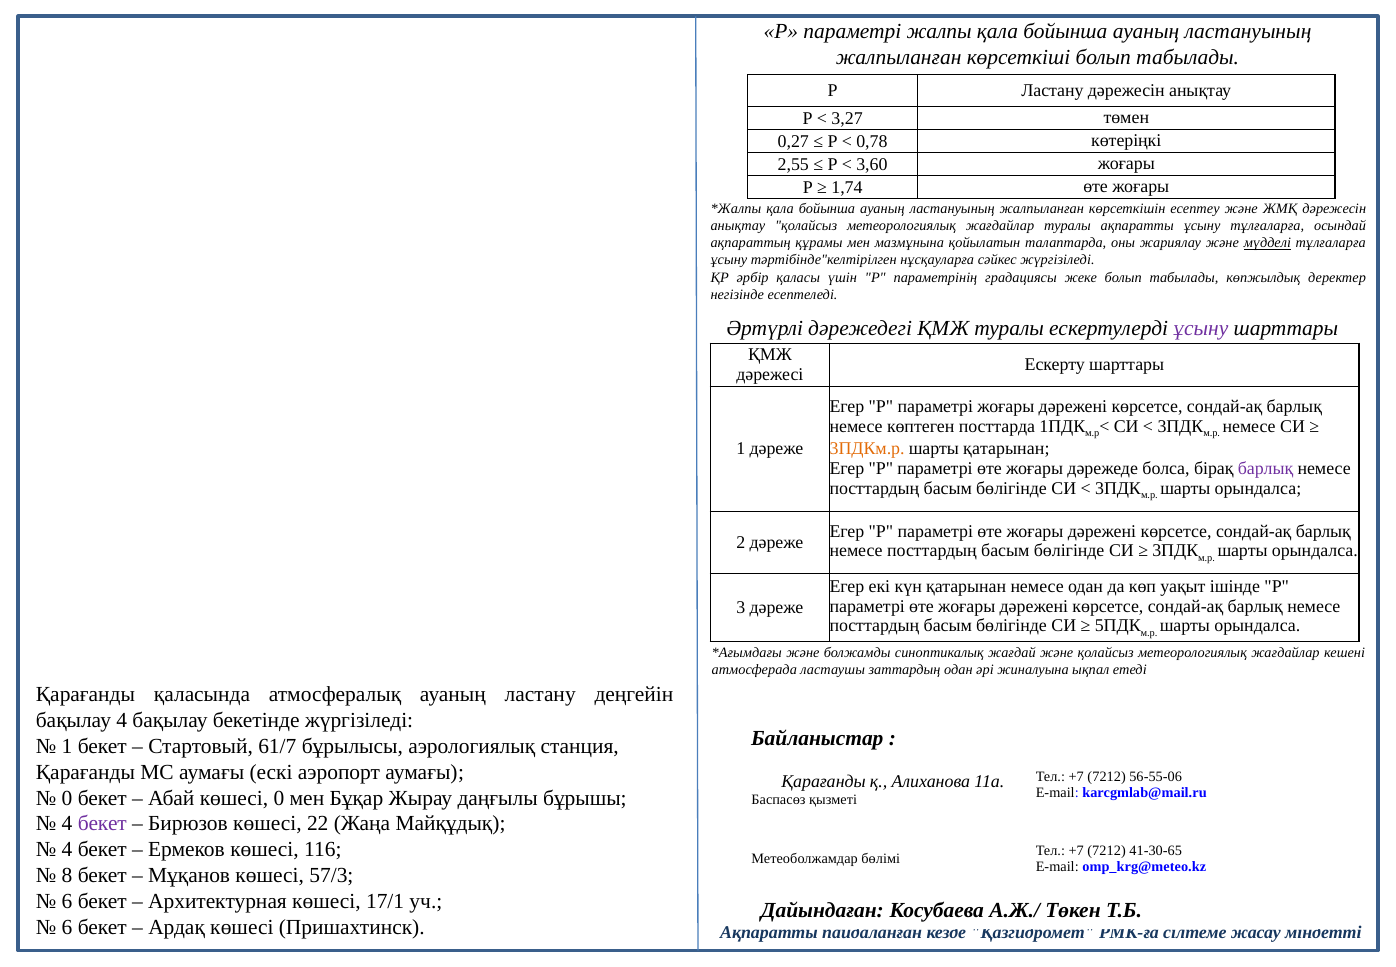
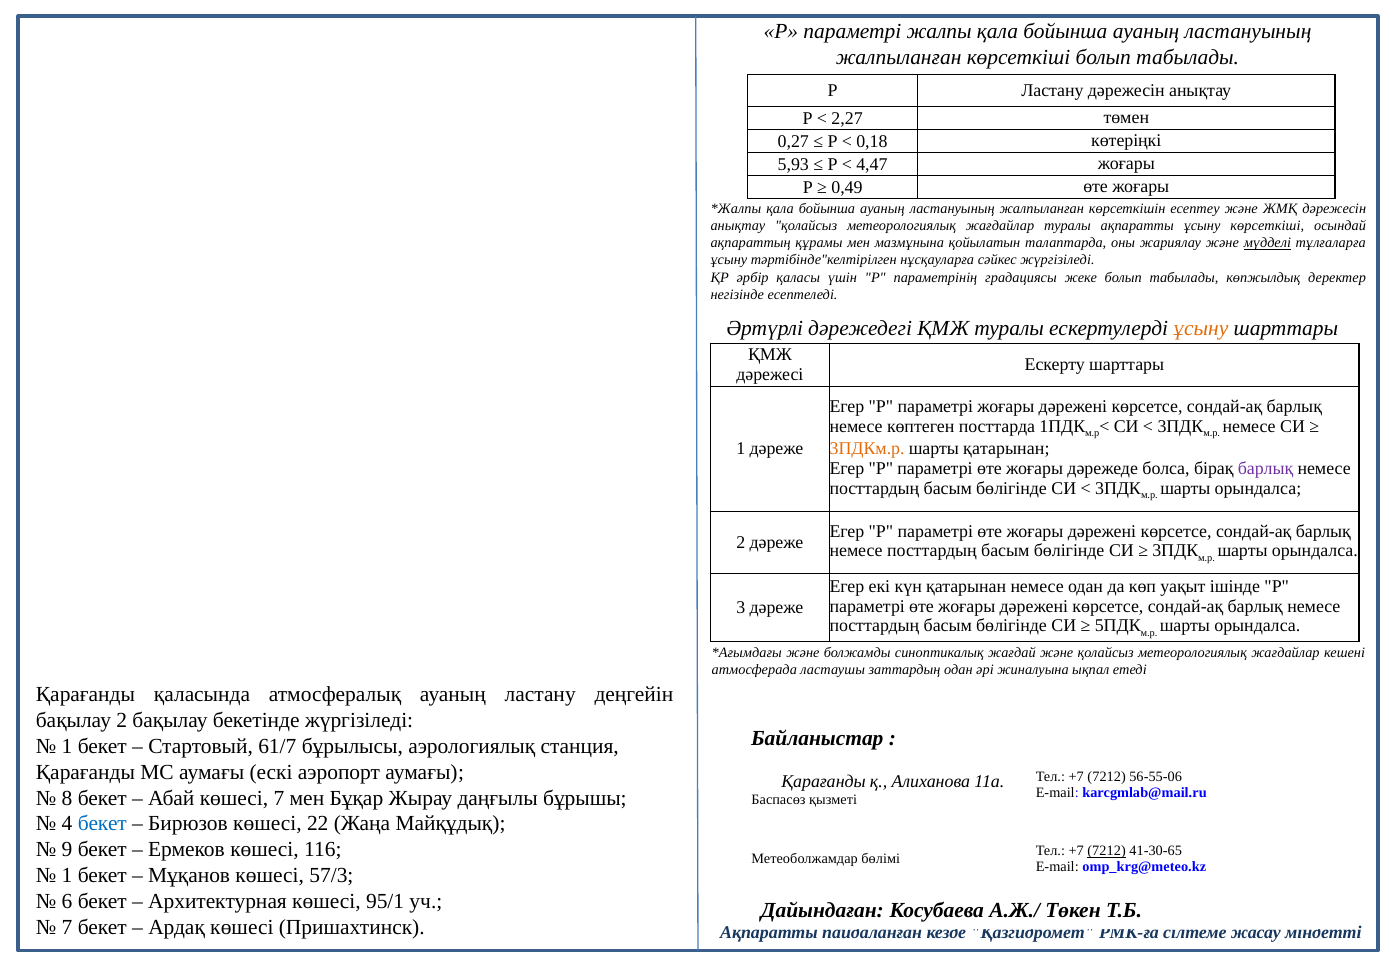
3,27: 3,27 -> 2,27 (847, 118)
0,78: 0,78 -> 0,18 (872, 141)
2,55: 2,55 -> 5,93 (793, 164)
3,60: 3,60 -> 4,47 (872, 164)
1,74: 1,74 -> 0,49 (847, 187)
ұсыну тұлғаларға: тұлғаларға -> көрсеткіші (1267, 226)
ұсыну colour: purple -> orange (1201, 328)
бақылау 4: 4 -> 2 (122, 720)
0: 0 -> 8 (67, 798)
көшесі 0: 0 -> 7 (279, 798)
бекет colour: purple -> blue (102, 823)
4: 4 -> 9 (67, 849)
7212 underline: none -> present (1107, 850)
8: 8 -> 1 (67, 875)
17/1: 17/1 -> 95/1 (385, 901)
6: 6 -> 7 (67, 926)
